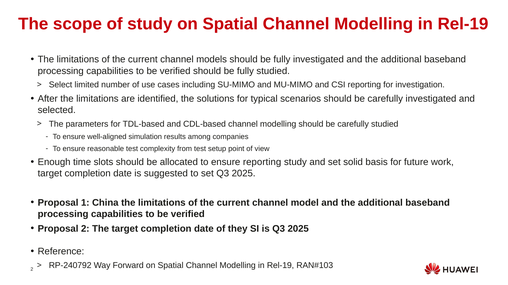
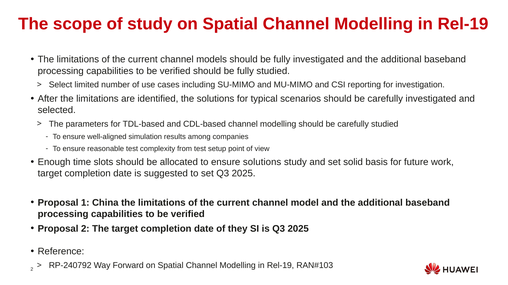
ensure reporting: reporting -> solutions (262, 162)
